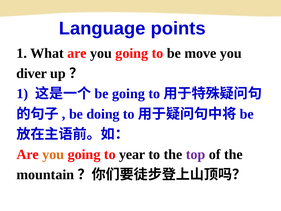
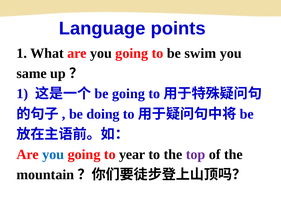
move: move -> swim (200, 53)
diver: diver -> same (32, 73)
you colour: orange -> blue (53, 154)
